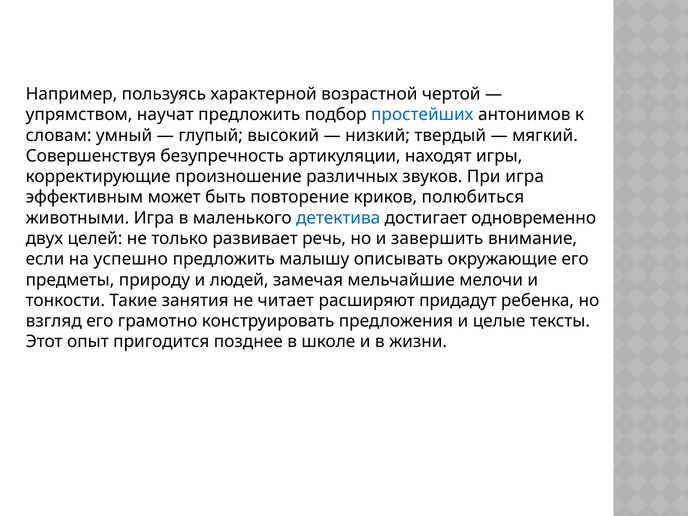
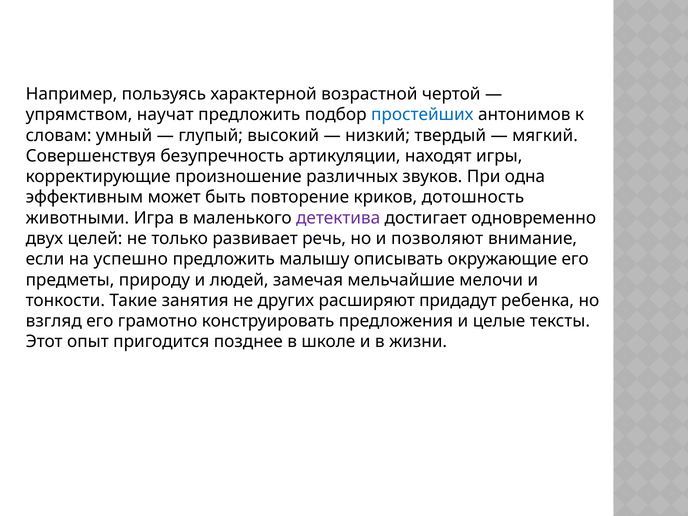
При игра: игра -> одна (525, 177)
полюбиться: полюбиться -> дотошность (473, 197)
детектива colour: blue -> purple (338, 218)
завершить: завершить -> позволяют (437, 239)
читает: читает -> других (286, 300)
